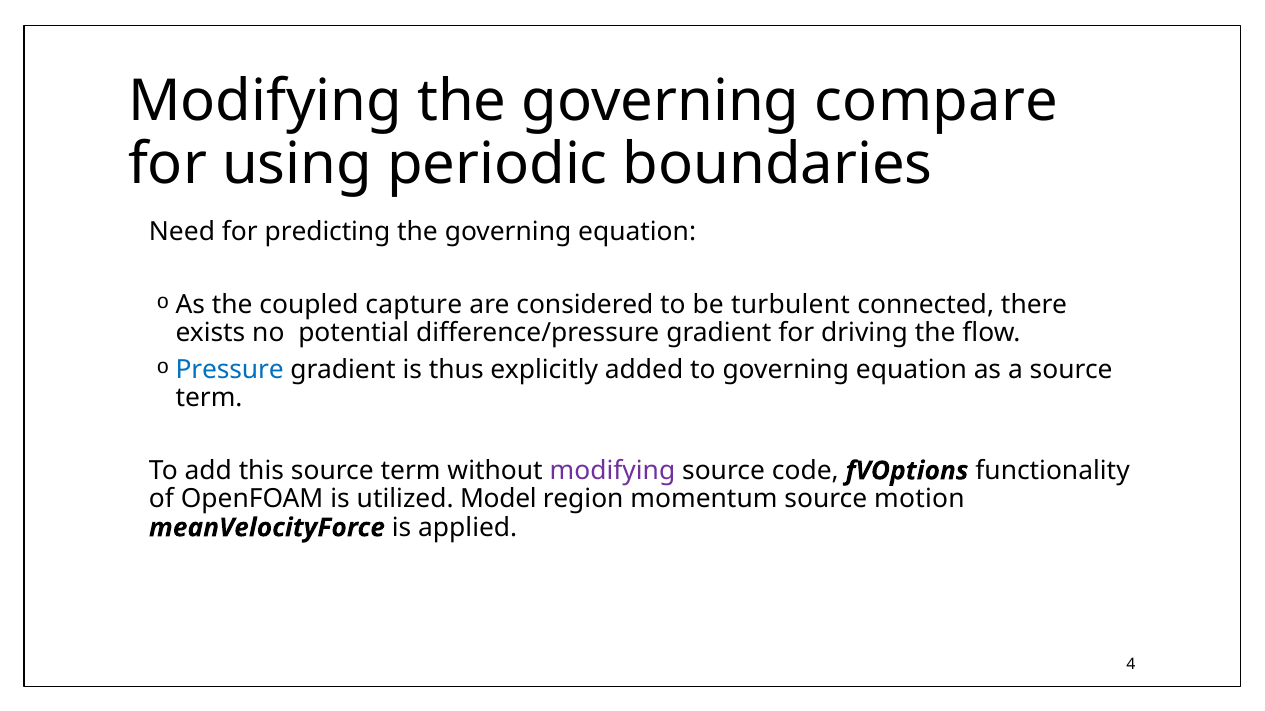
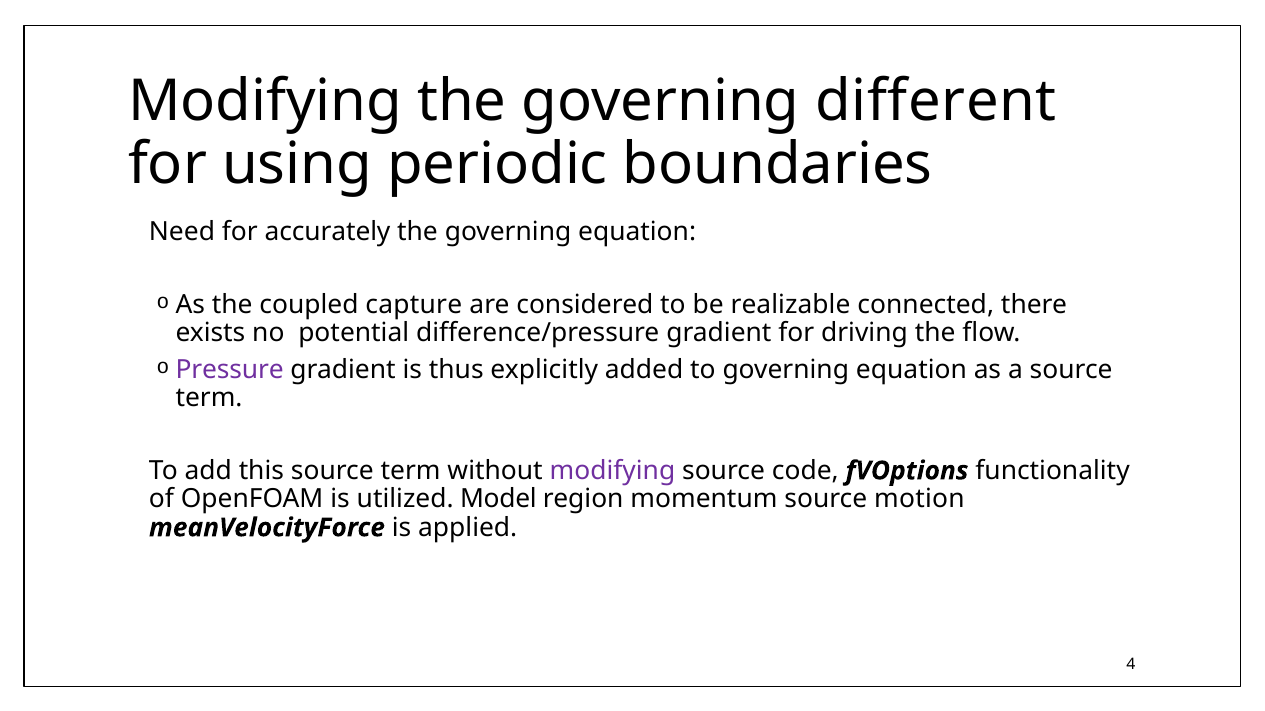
compare: compare -> different (936, 102)
predicting: predicting -> accurately (328, 232)
turbulent: turbulent -> realizable (791, 305)
Pressure colour: blue -> purple (230, 370)
